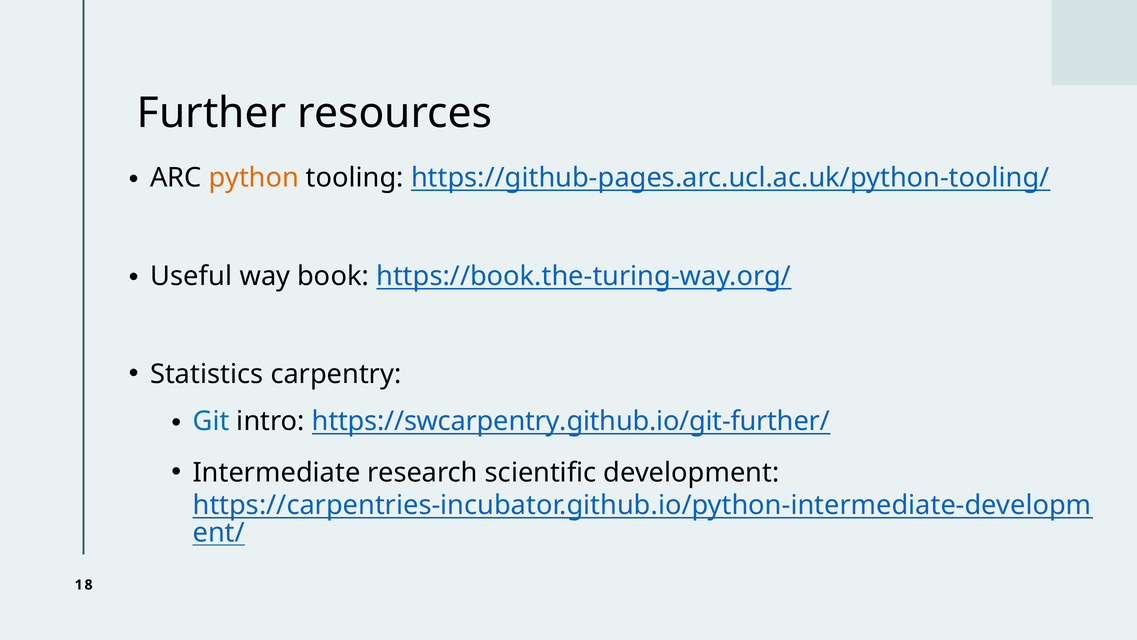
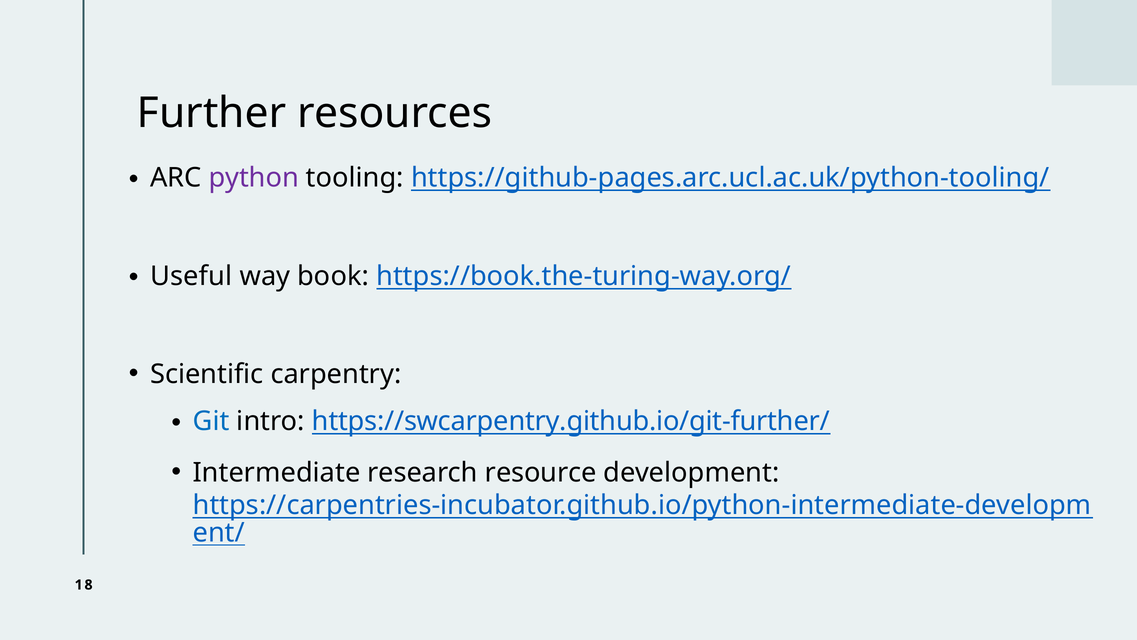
python colour: orange -> purple (254, 178)
Statistics: Statistics -> Scientific (207, 374)
research scientific: scientific -> resource (541, 472)
